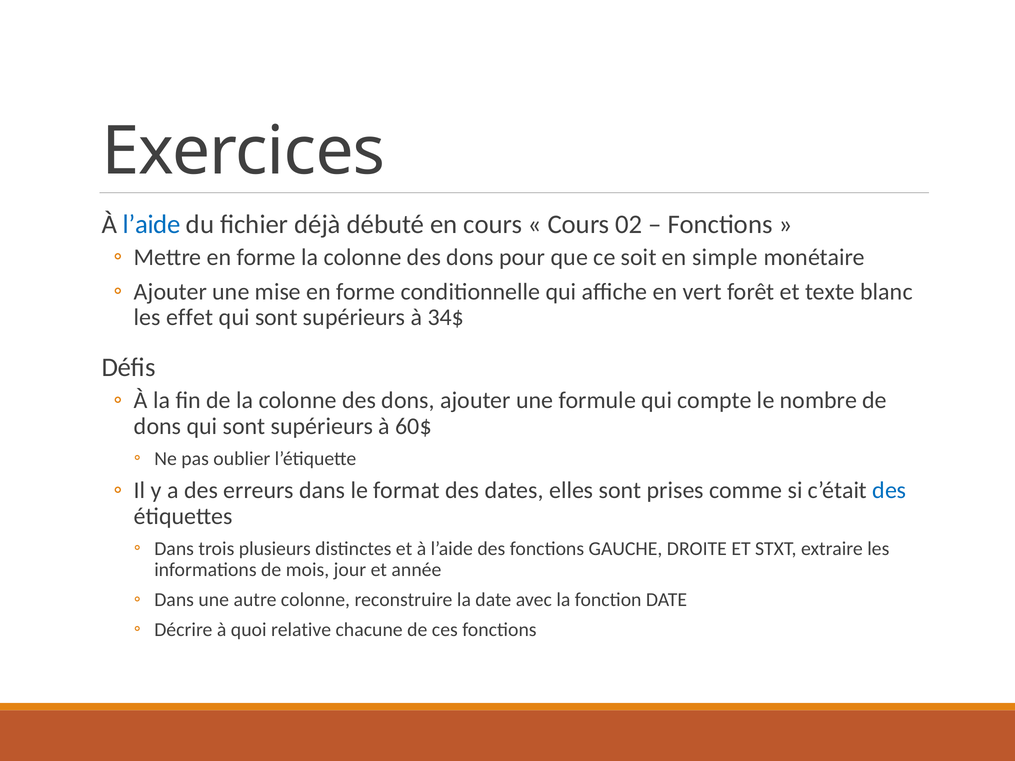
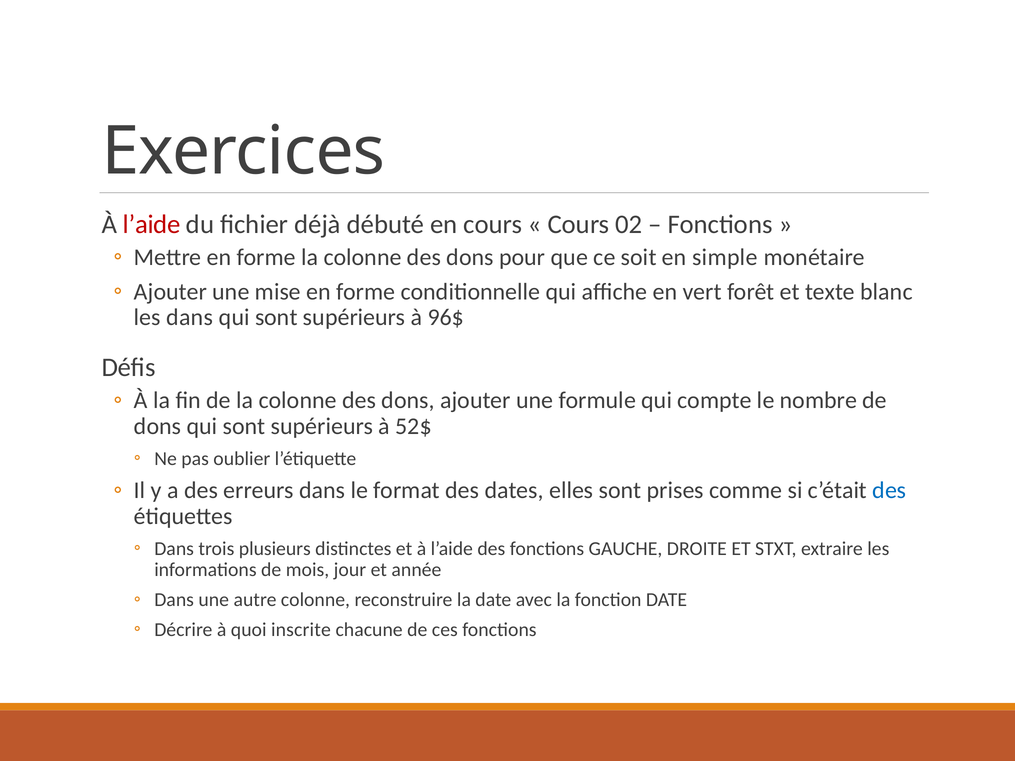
l’aide colour: blue -> red (152, 224)
les effet: effet -> dans (190, 318)
34$: 34$ -> 96$ (446, 318)
60$: 60$ -> 52$ (414, 427)
relative: relative -> inscrite (301, 630)
